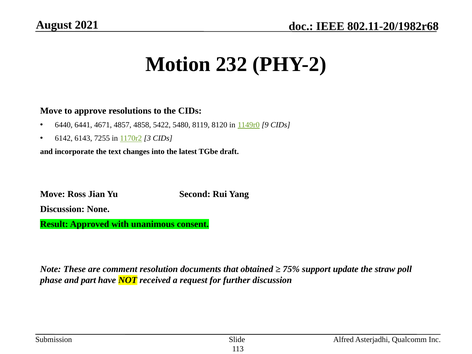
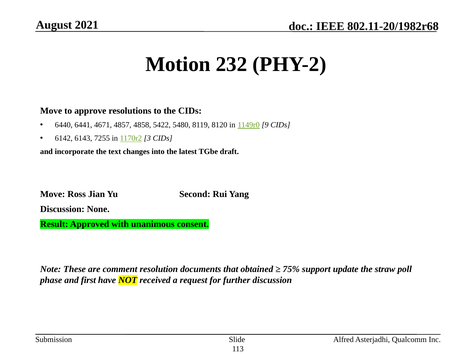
part: part -> first (88, 280)
